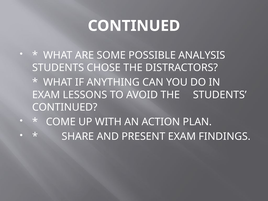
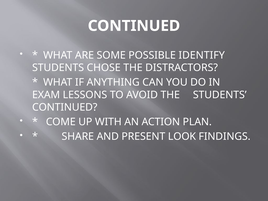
ANALYSIS: ANALYSIS -> IDENTIFY (202, 55)
PRESENT EXAM: EXAM -> LOOK (182, 137)
